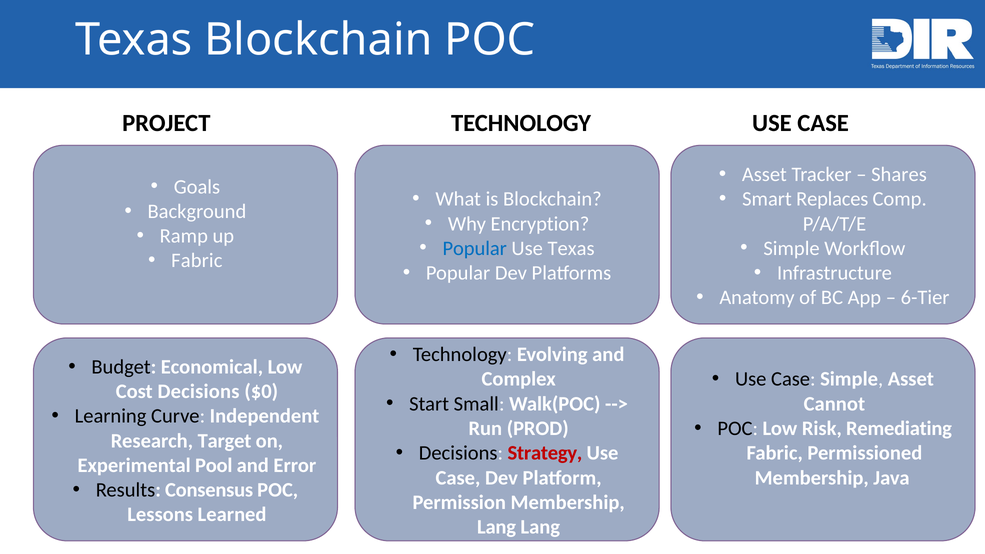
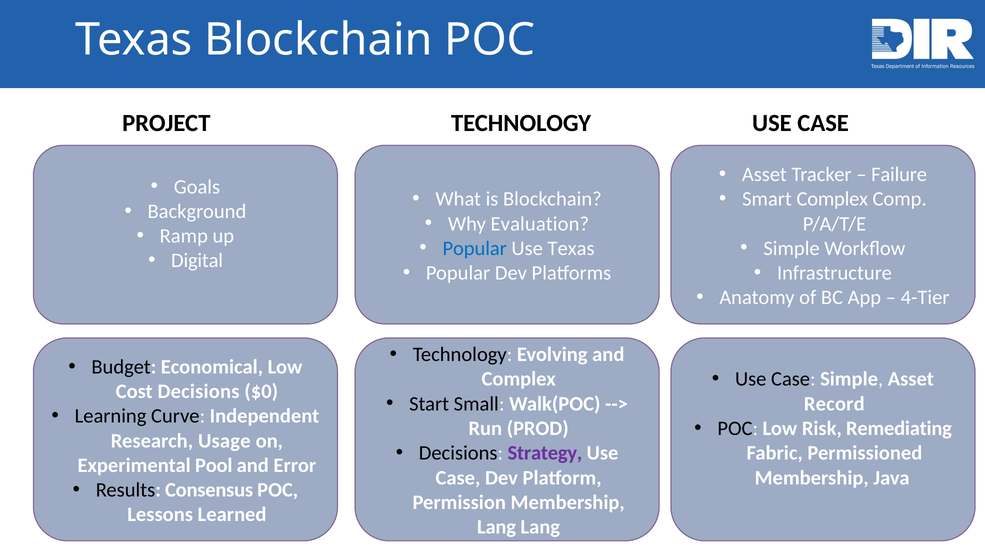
Shares: Shares -> Failure (899, 175)
Smart Replaces: Replaces -> Complex (832, 199)
Encryption: Encryption -> Evaluation (540, 224)
Fabric: Fabric -> Digital (197, 261)
6-Tier: 6-Tier -> 4-Tier (925, 298)
Cannot: Cannot -> Record (834, 404)
Target: Target -> Usage (224, 441)
Strategy colour: red -> purple (545, 453)
